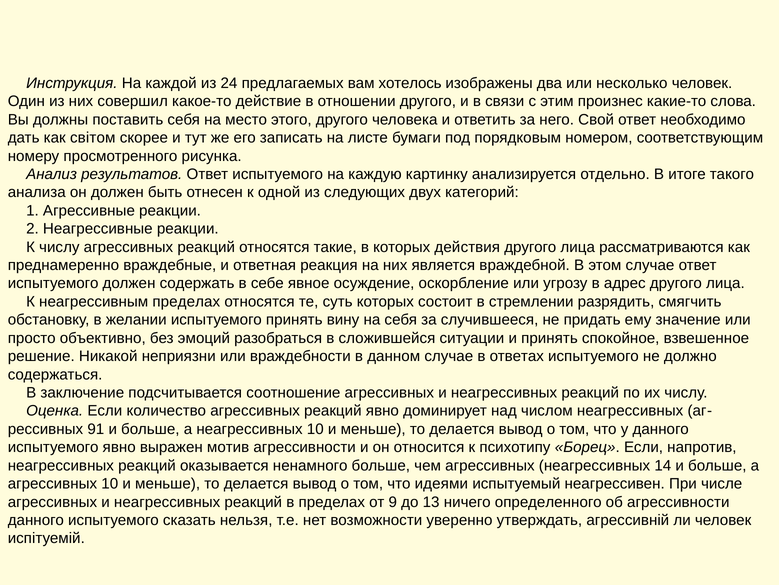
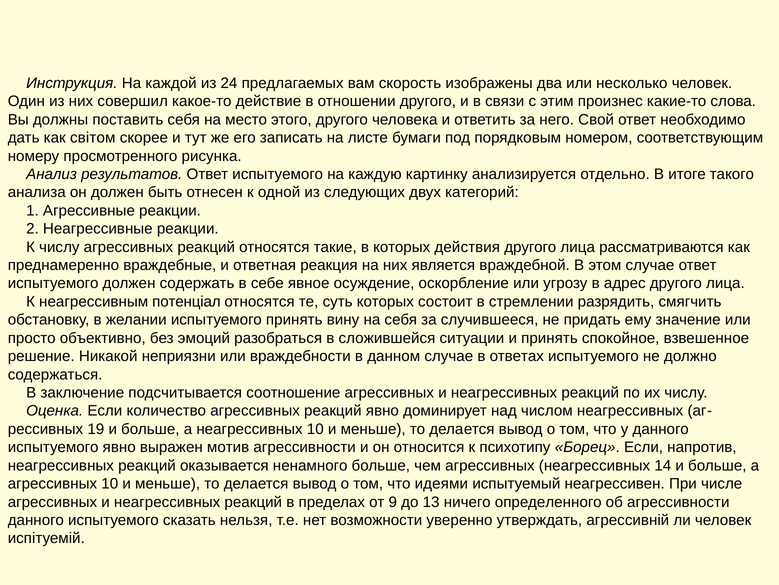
хотелось: хотелось -> скорость (410, 83)
неагрессивным пределах: пределах -> потенціал (186, 301)
91: 91 -> 19 (96, 429)
